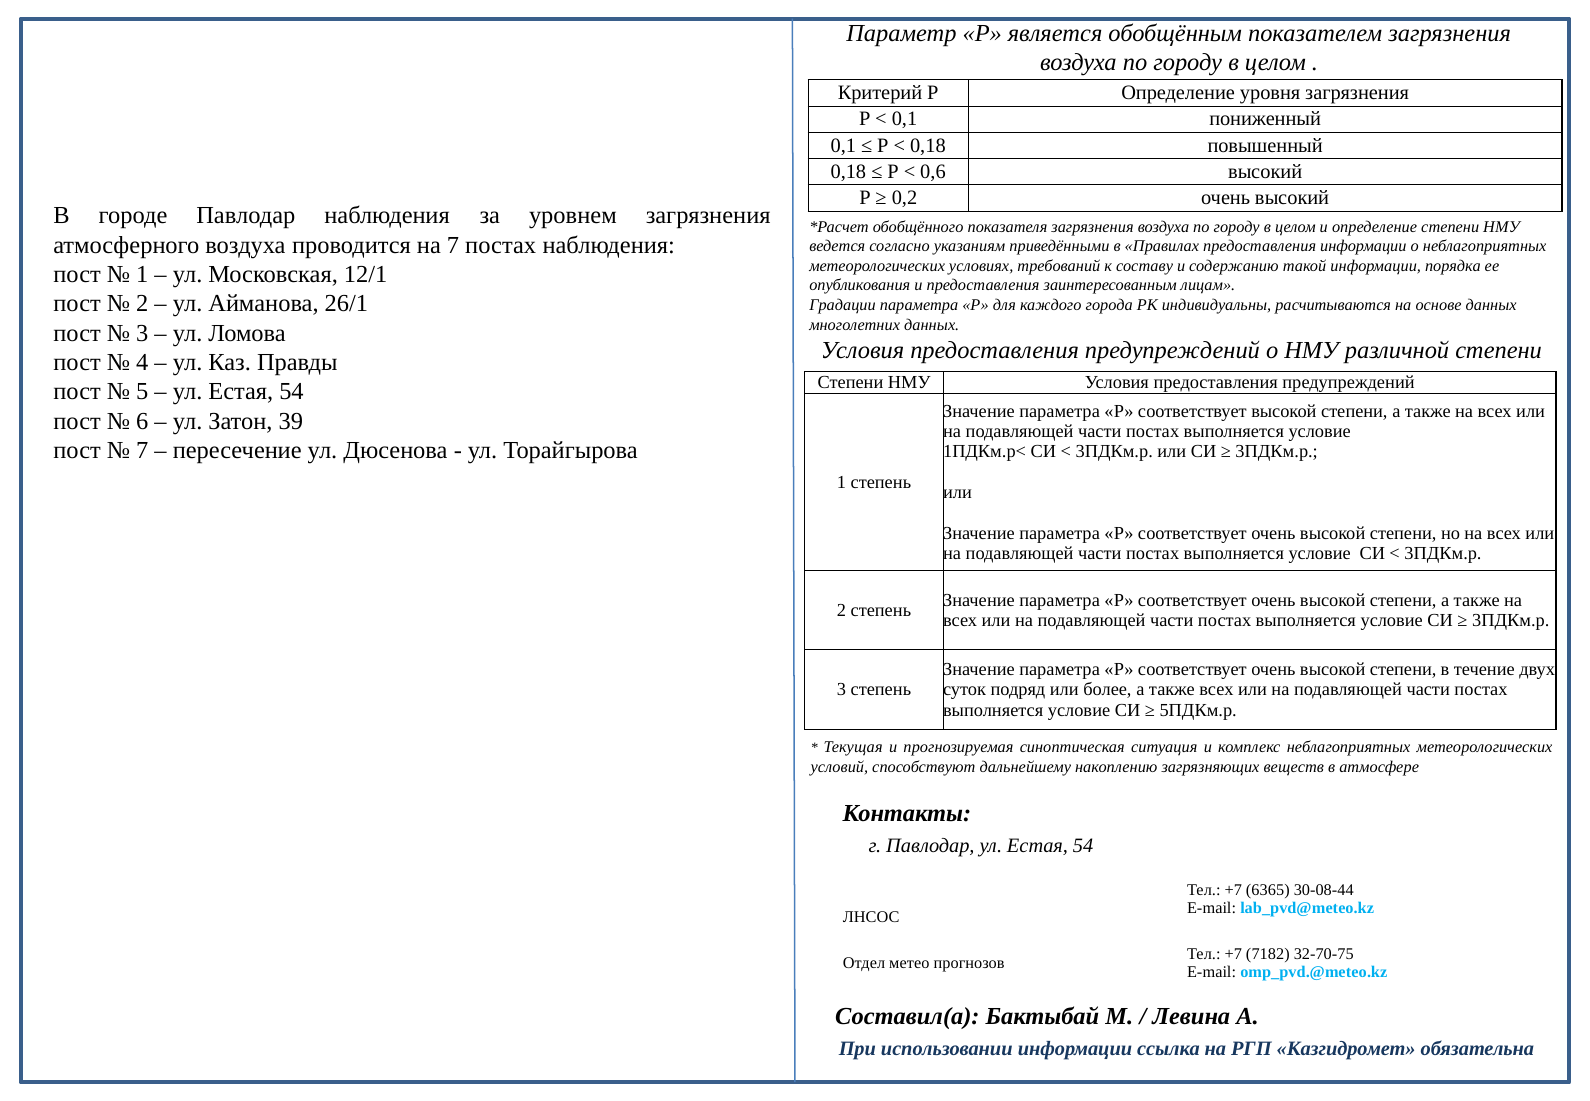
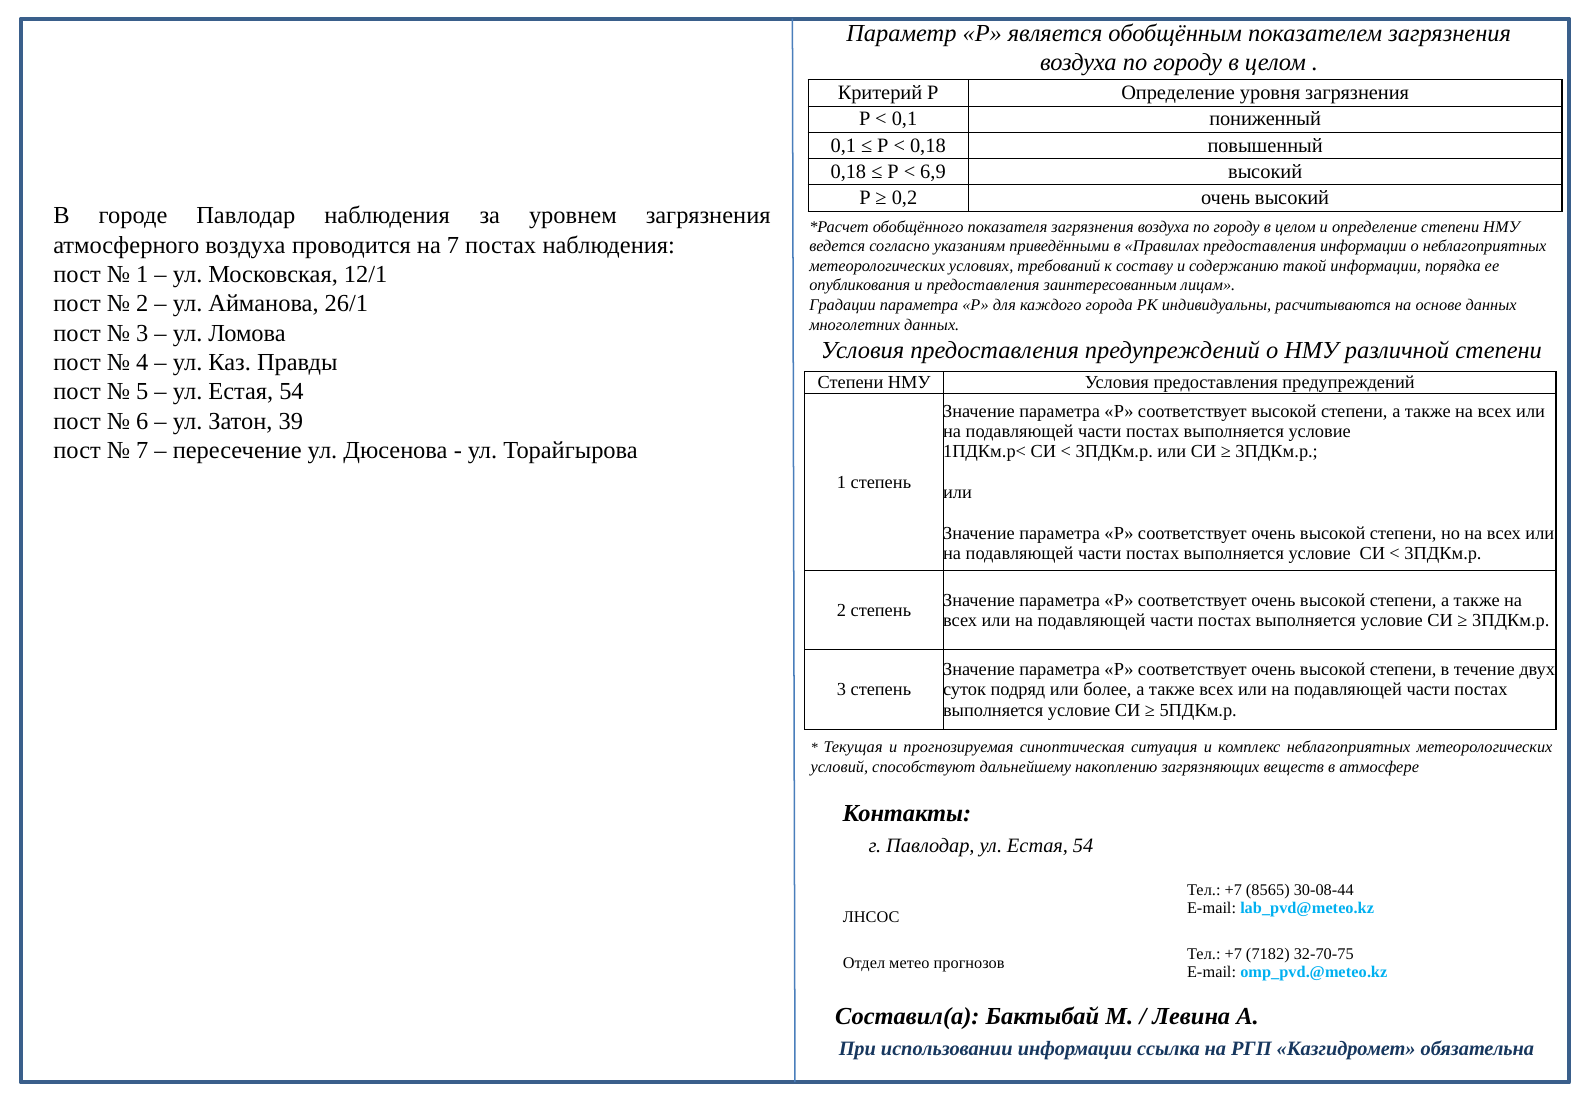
0,6: 0,6 -> 6,9 (933, 171)
6365: 6365 -> 8565 (1268, 890)
